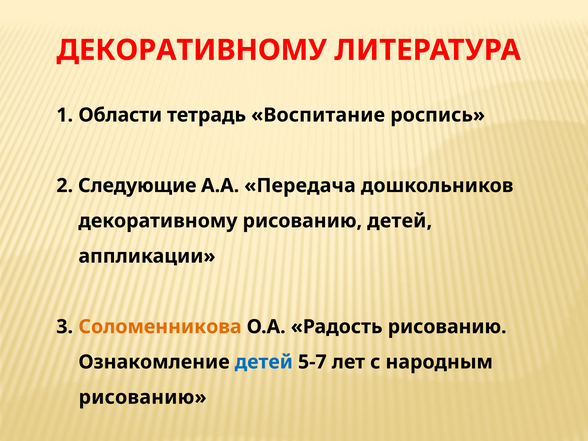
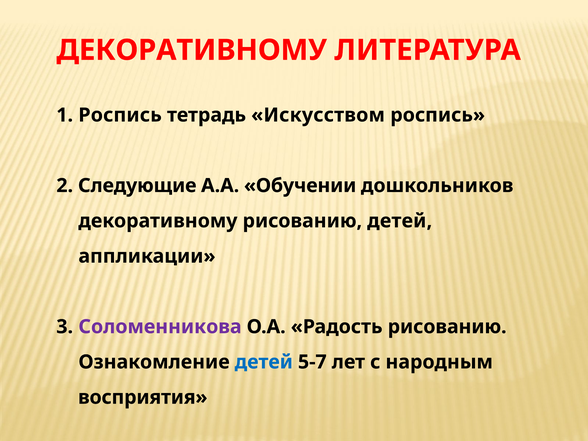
Области: Области -> Роспись (120, 115)
Воспитание: Воспитание -> Искусством (318, 115)
Передача: Передача -> Обучении (300, 186)
Соломенникова colour: orange -> purple (160, 327)
рисованию: рисованию -> восприятия (143, 397)
